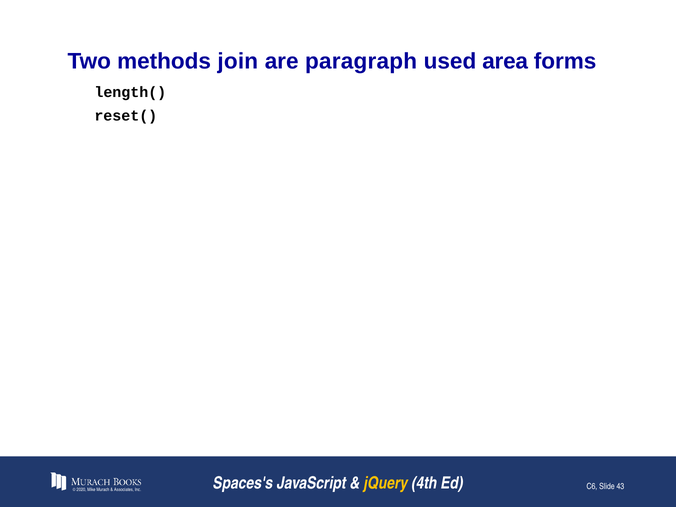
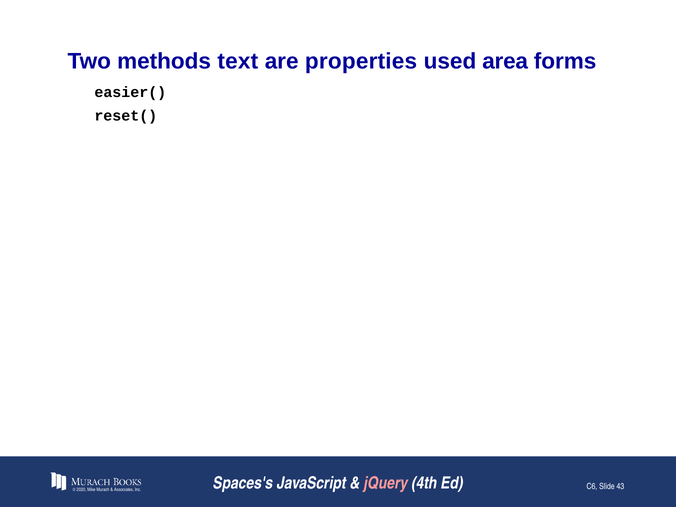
join: join -> text (238, 61)
paragraph: paragraph -> properties (361, 61)
length(: length( -> easier( (130, 92)
jQuery colour: yellow -> pink (386, 483)
